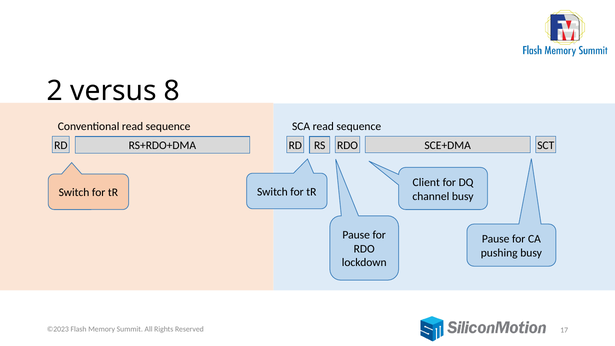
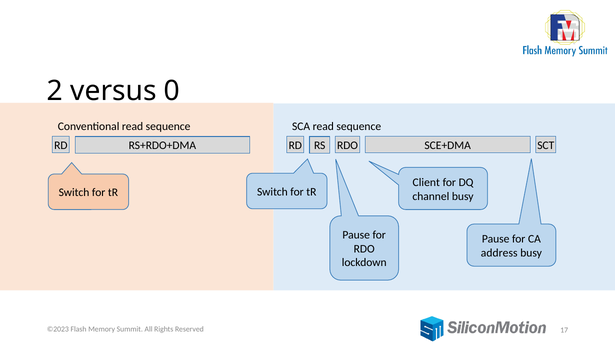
8: 8 -> 0 (172, 91)
pushing: pushing -> address (499, 253)
